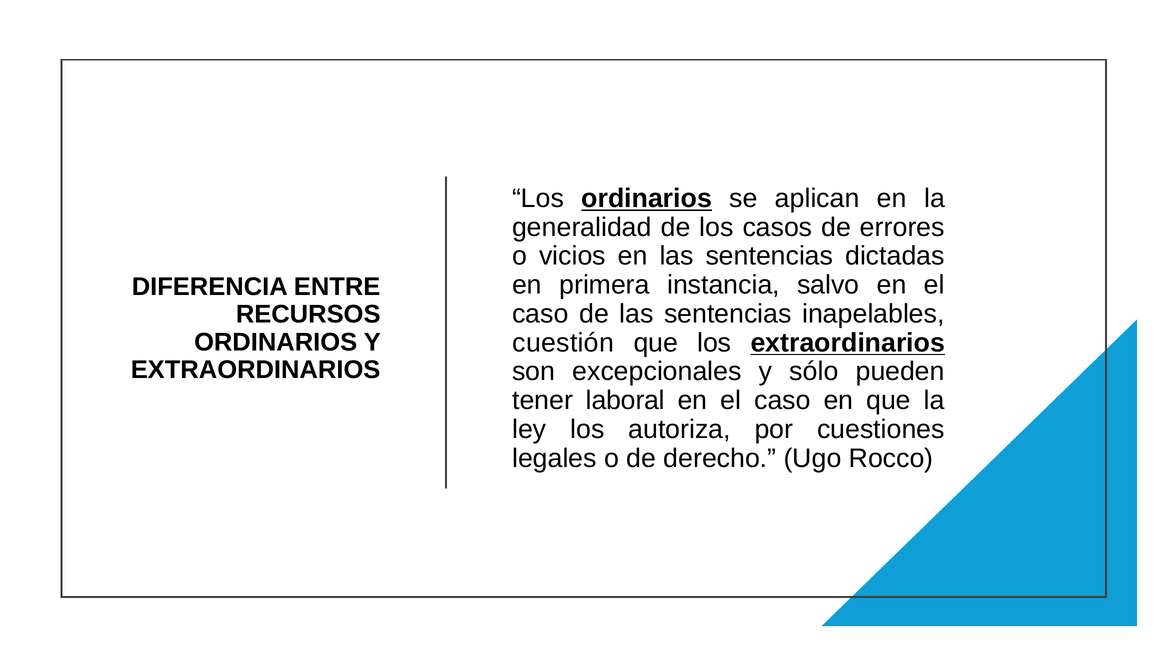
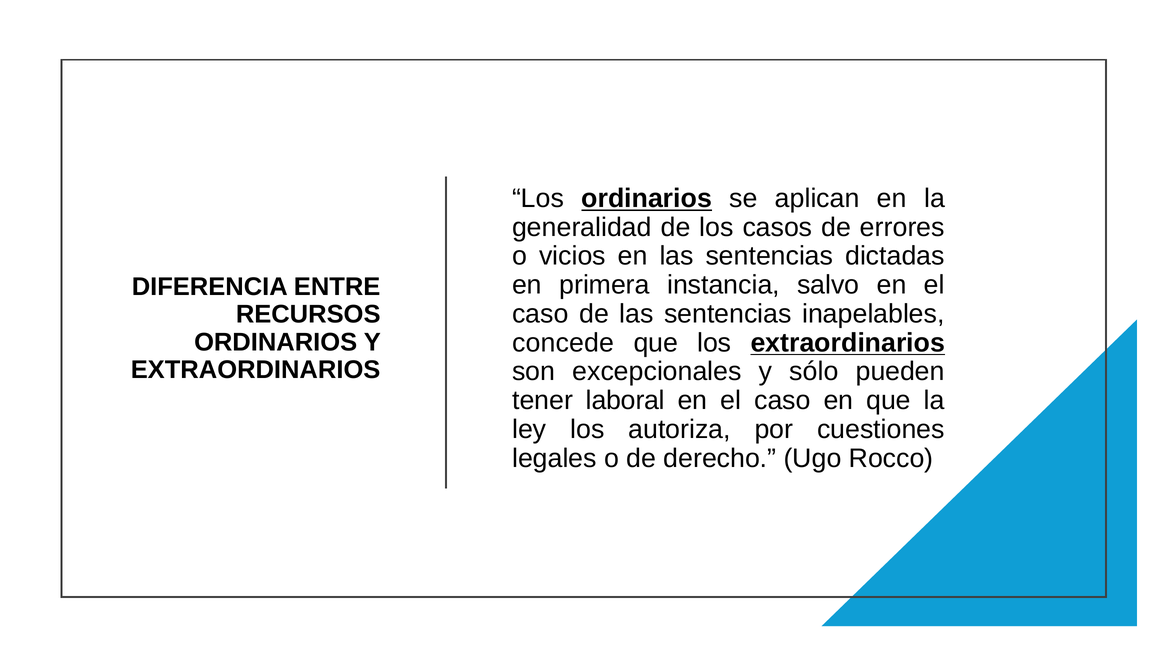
cuestión: cuestión -> concede (563, 343)
